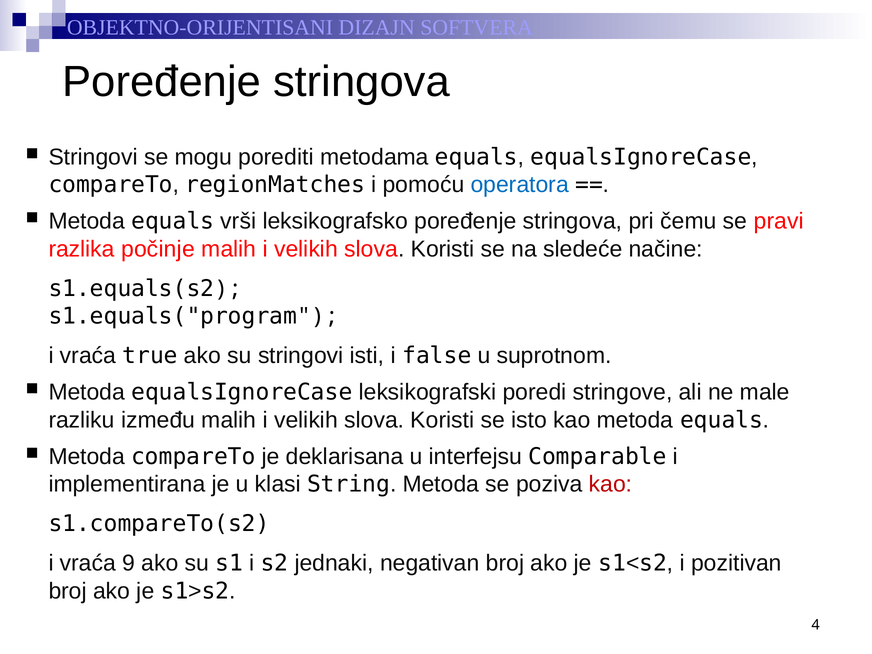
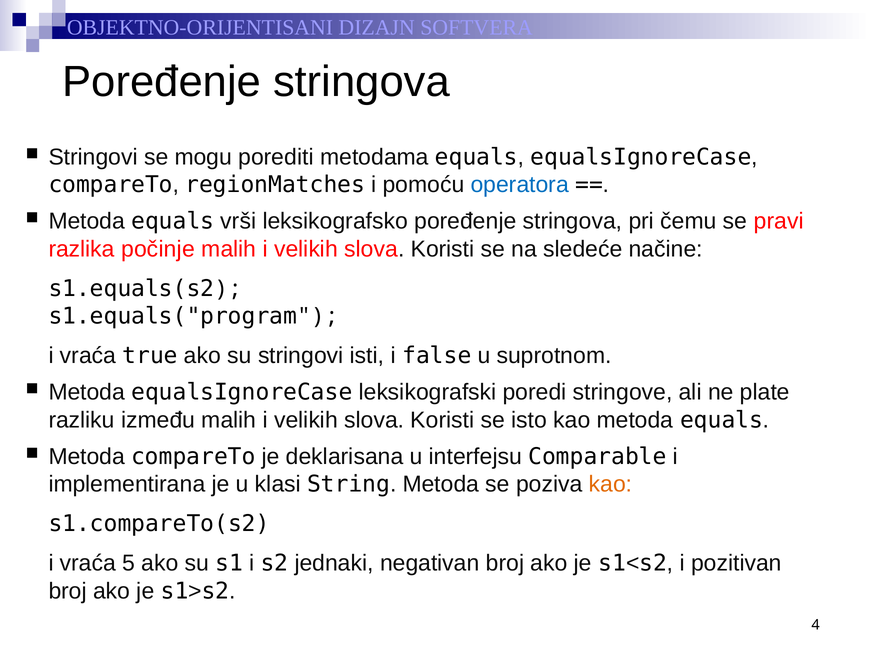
male: male -> plate (765, 392)
kao colour: red -> orange (611, 484)
9: 9 -> 5 (129, 563)
